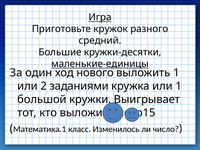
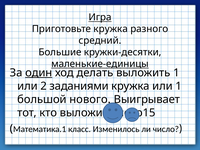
Приготовьте кружок: кружок -> кружка (111, 29)
один underline: none -> present (39, 73)
нового: нового -> делать (95, 73)
кружки: кружки -> нового (90, 99)
